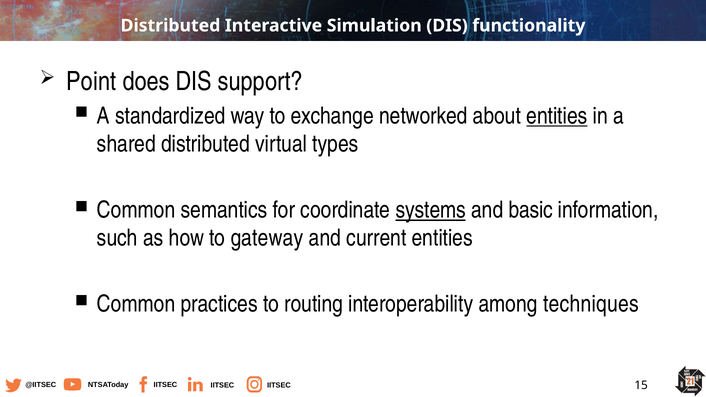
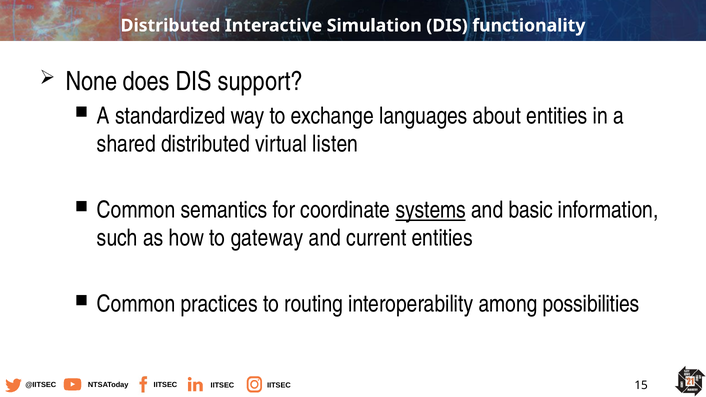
Point: Point -> None (92, 81)
networked: networked -> languages (423, 116)
entities underline: present -> none (557, 116)
types: types -> listen (335, 144)
techniques: techniques -> possibilities (591, 304)
